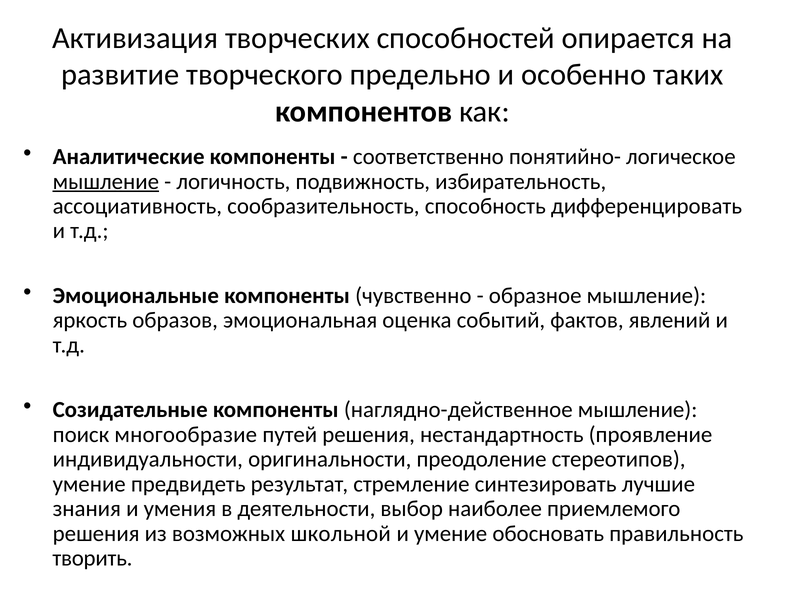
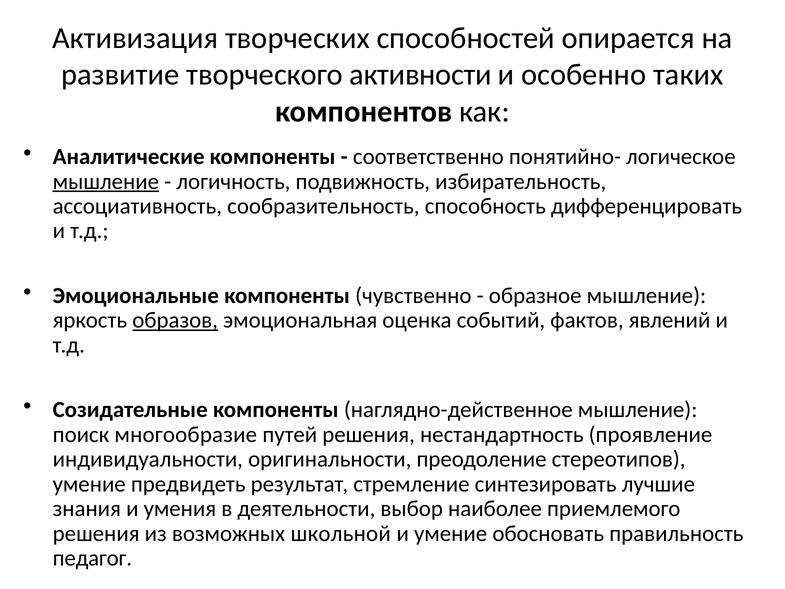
предельно: предельно -> активности (421, 75)
образов underline: none -> present (175, 320)
творить: творить -> педагог (92, 558)
